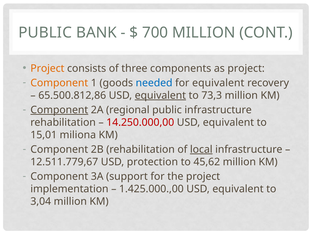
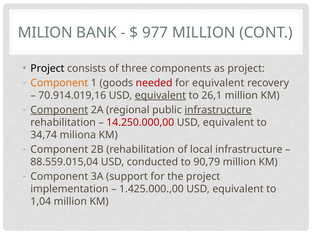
PUBLIC: PUBLIC -> MILION (45, 33)
700: 700 -> 977 (155, 33)
Project colour: orange -> black (47, 68)
needed colour: blue -> red (154, 83)
65.500.812,86: 65.500.812,86 -> 70.914.019,16 (72, 95)
73,3: 73,3 -> 26,1 (212, 95)
infrastructure underline: none -> present (218, 110)
15,01: 15,01 -> 34,74 (44, 135)
local underline: present -> none (201, 149)
12.511.779,67: 12.511.779,67 -> 88.559.015,04 (64, 162)
protection: protection -> conducted (152, 162)
45,62: 45,62 -> 90,79 (207, 162)
3,04: 3,04 -> 1,04 (41, 201)
